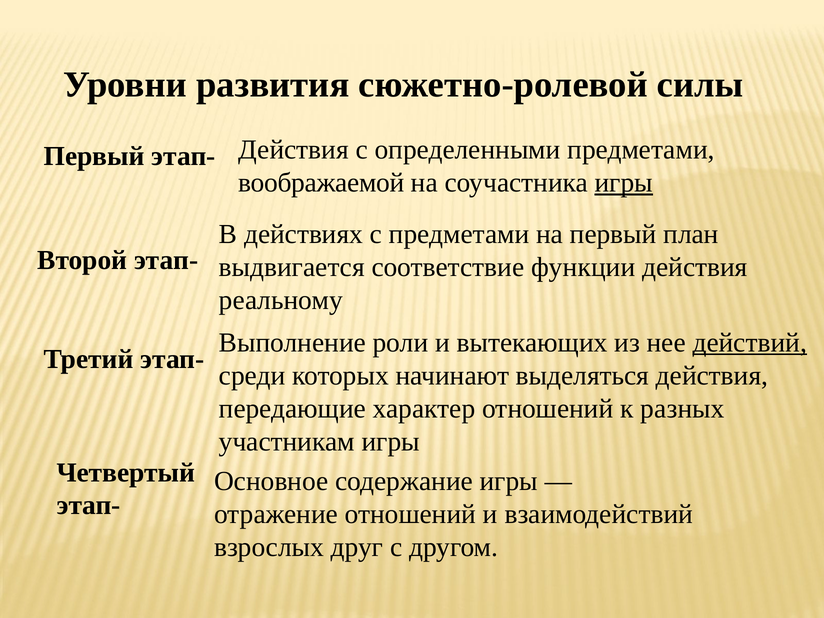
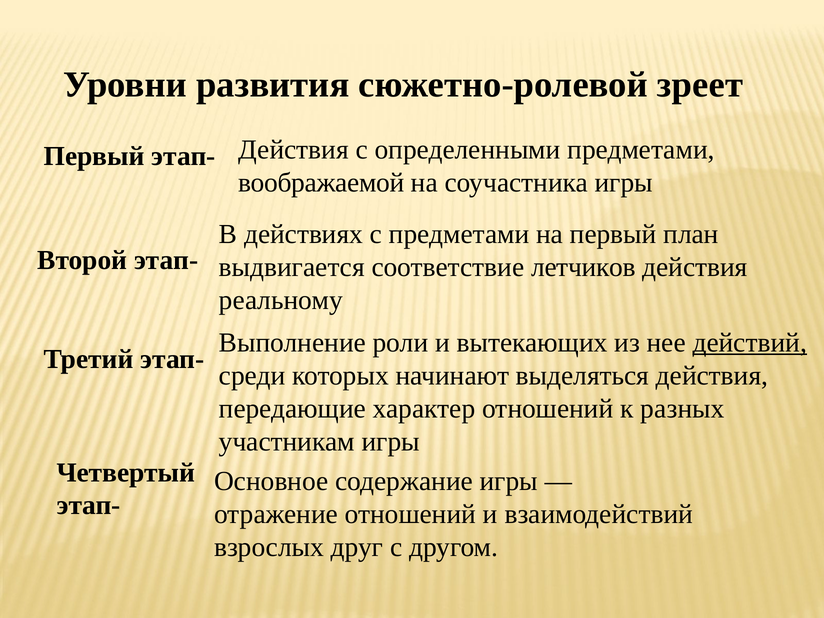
силы: силы -> зреет (700, 85)
игры underline: present -> none (624, 183)
функции: функции -> летчиков (583, 267)
